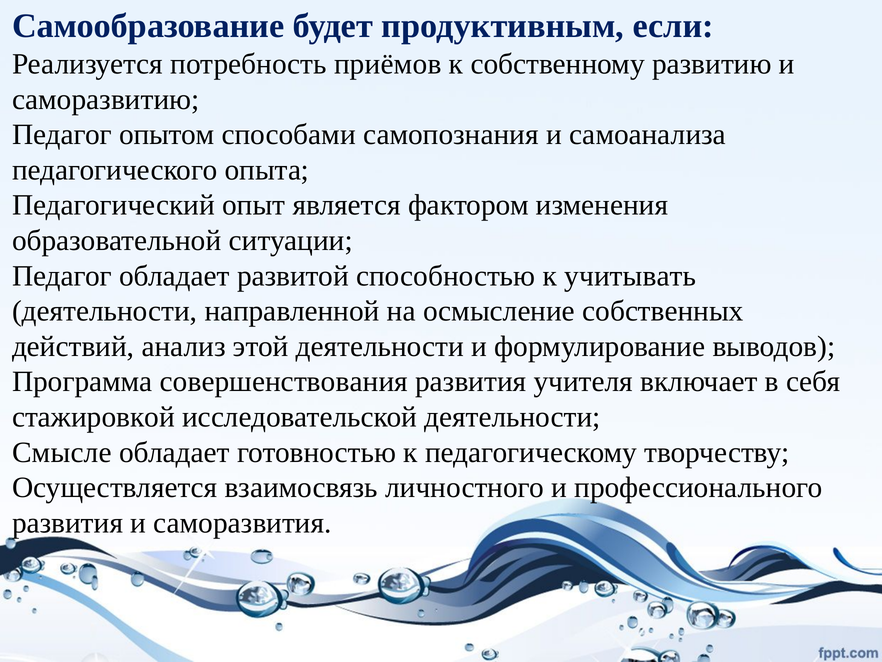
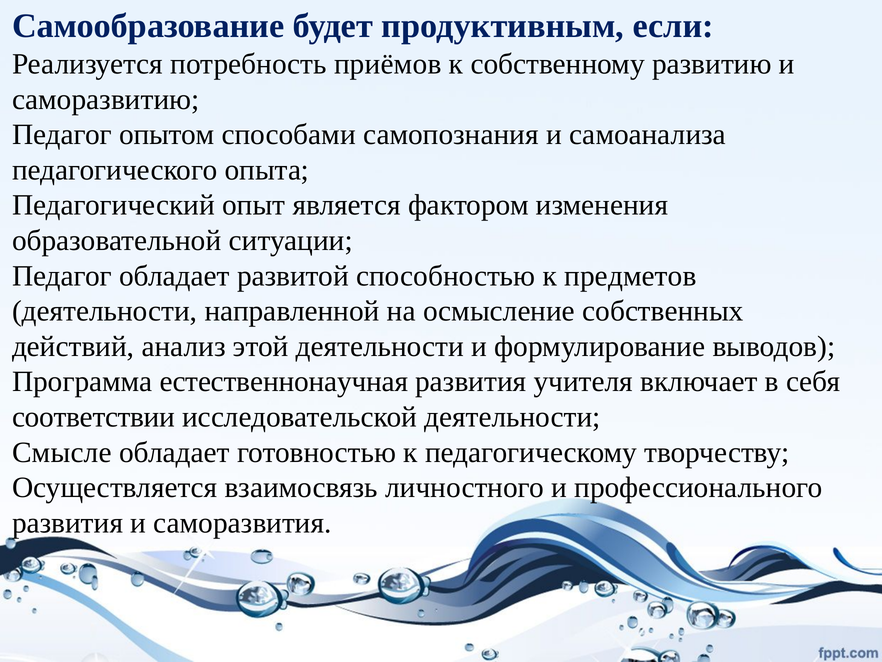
учитывать: учитывать -> предметов (630, 276)
совершенствования: совершенствования -> естественнонаучная (284, 381)
стажировкой: стажировкой -> соответствии (94, 417)
